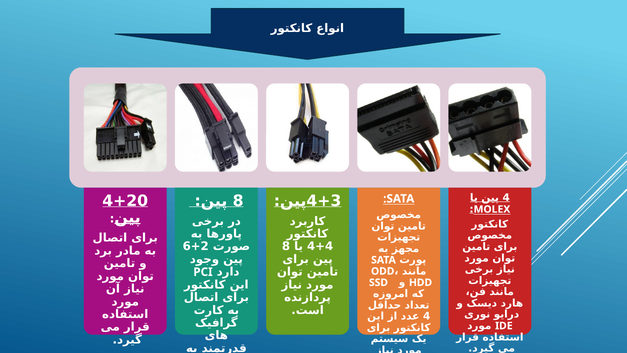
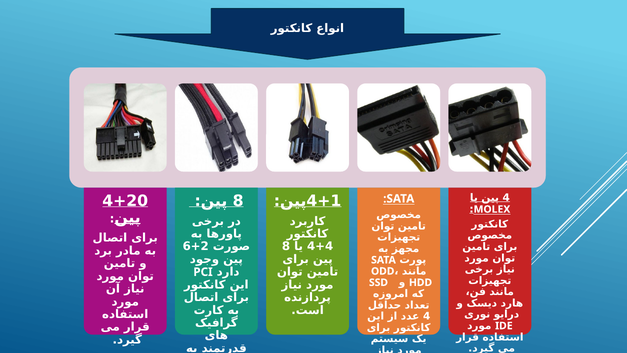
4+3: 4+3 -> 4+1 (324, 201)
